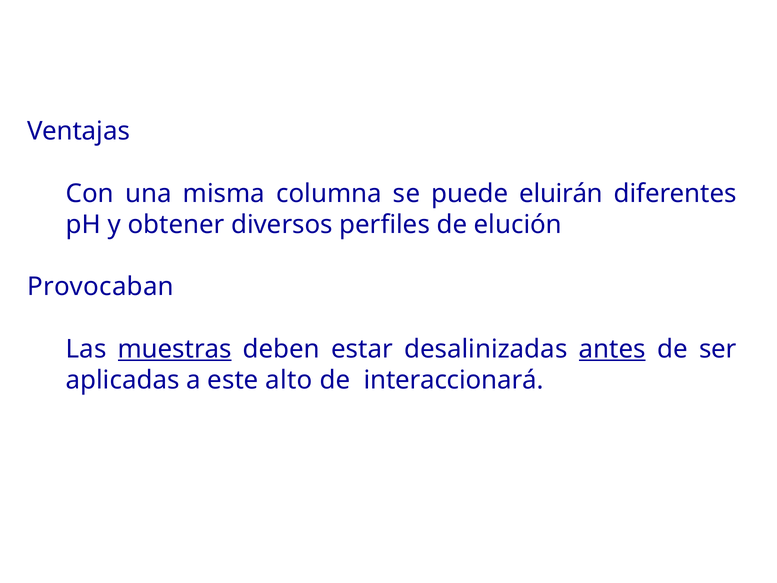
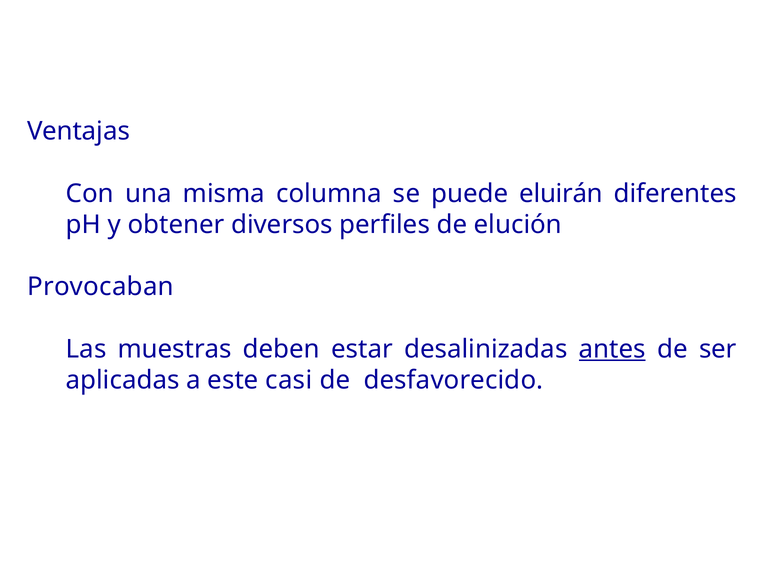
muestras underline: present -> none (175, 349)
alto: alto -> casi (289, 380)
interaccionará: interaccionará -> desfavorecido (453, 380)
